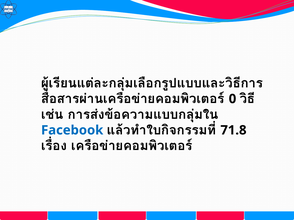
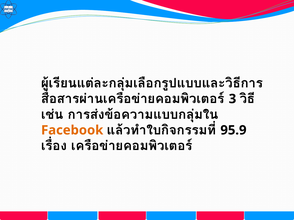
0: 0 -> 3 (232, 99)
Facebook colour: blue -> orange (72, 130)
71.8: 71.8 -> 95.9 (233, 130)
